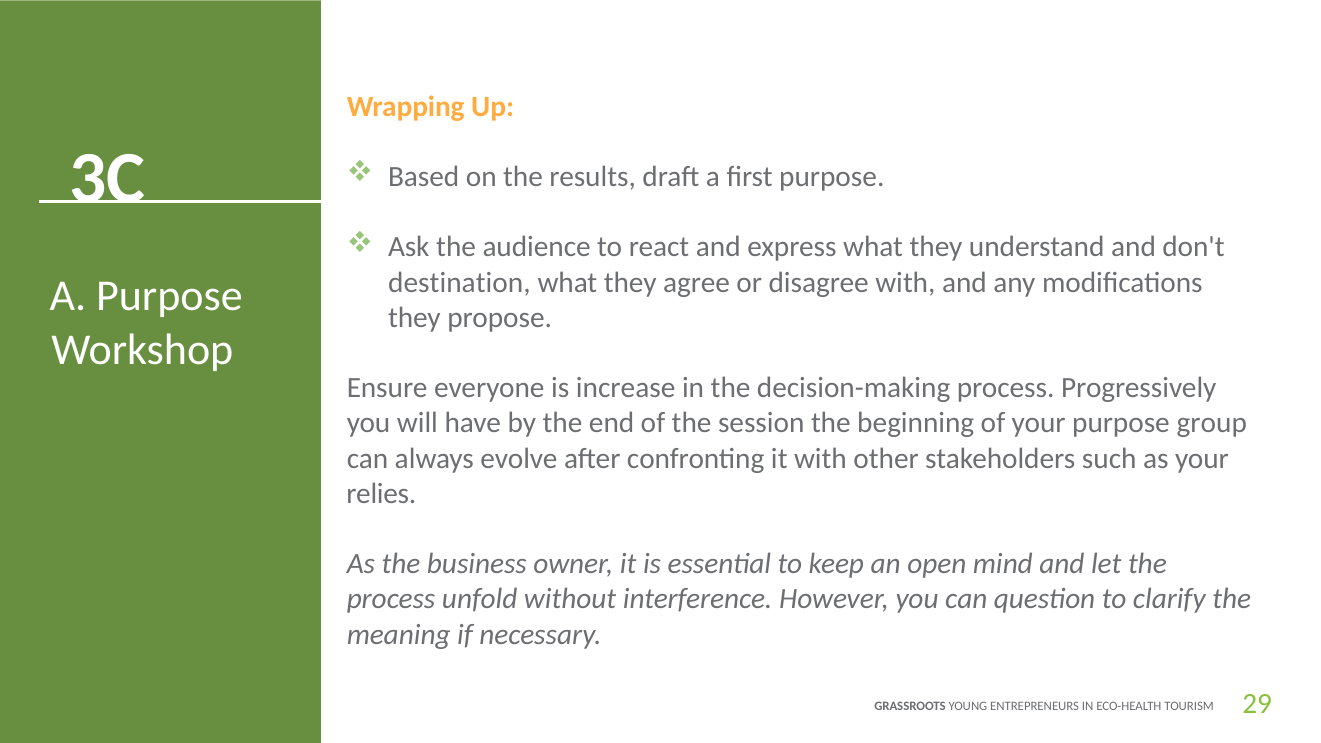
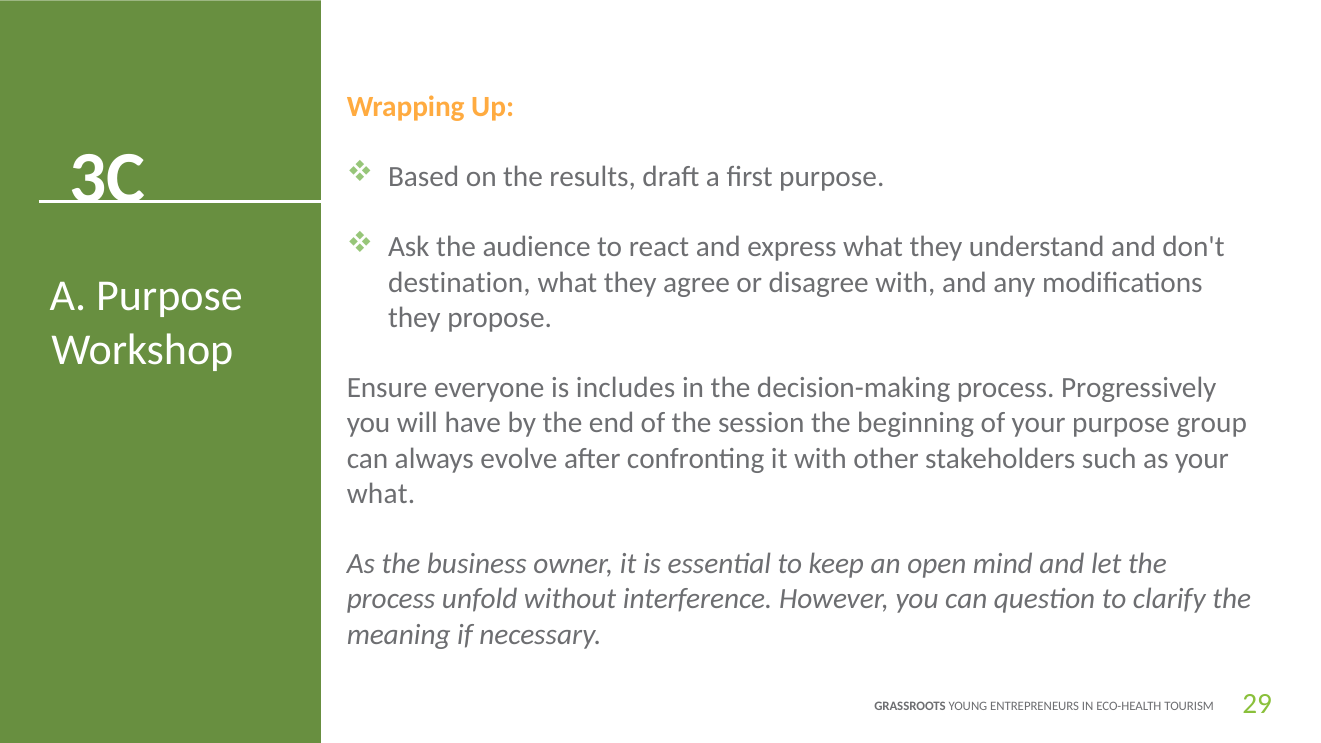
increase: increase -> includes (626, 388)
relies: relies -> what (381, 494)
